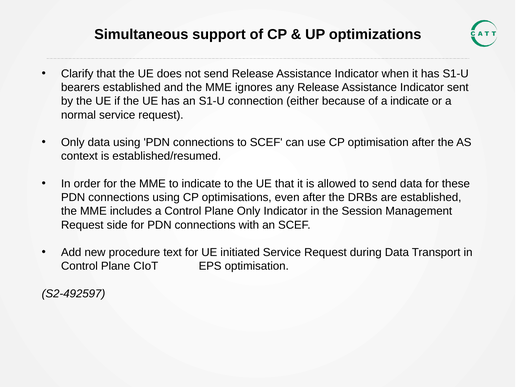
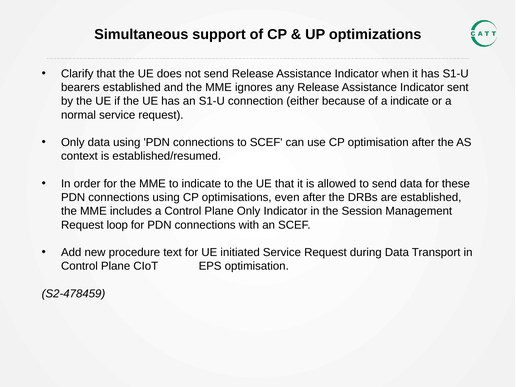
side: side -> loop (117, 225)
S2-492597: S2-492597 -> S2-478459 (73, 294)
